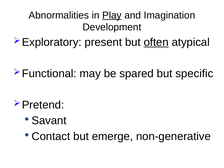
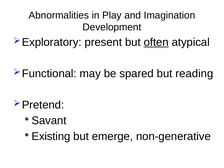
Play underline: present -> none (112, 15)
specific: specific -> reading (194, 74)
Contact: Contact -> Existing (51, 136)
